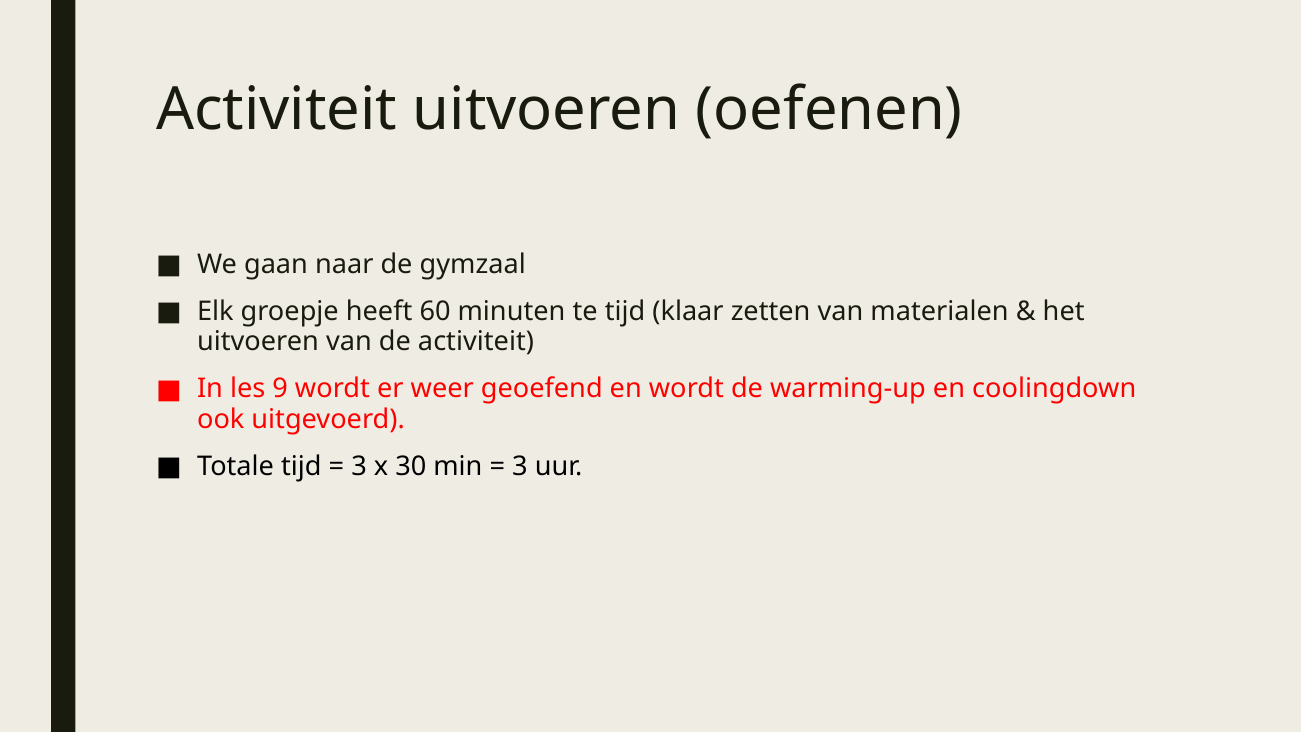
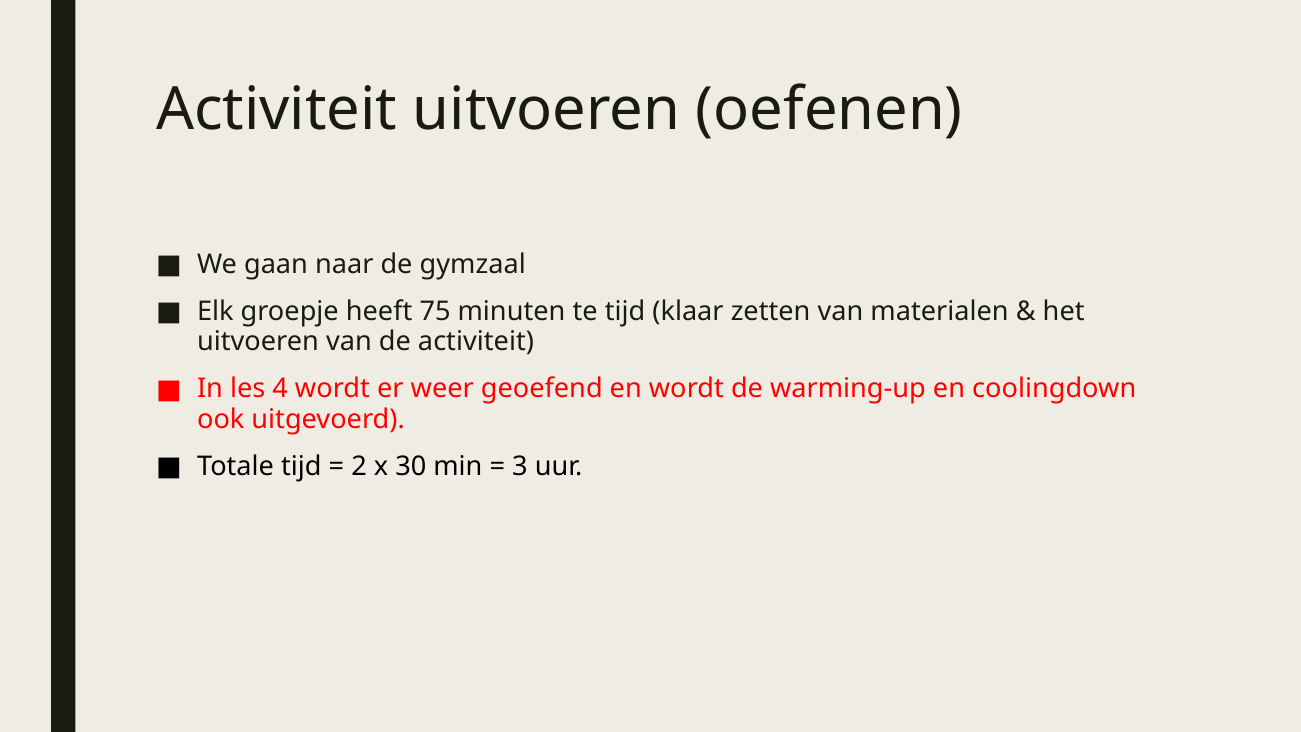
60: 60 -> 75 (435, 311)
9: 9 -> 4 (280, 389)
3: 3 -> 2 (359, 466)
